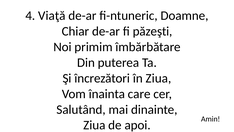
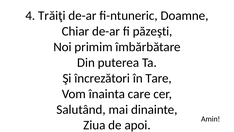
Viaţă: Viaţă -> Trăiţi (52, 16)
în Ziua: Ziua -> Tare (159, 78)
